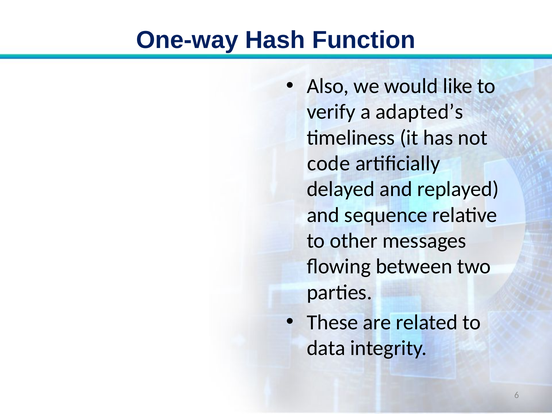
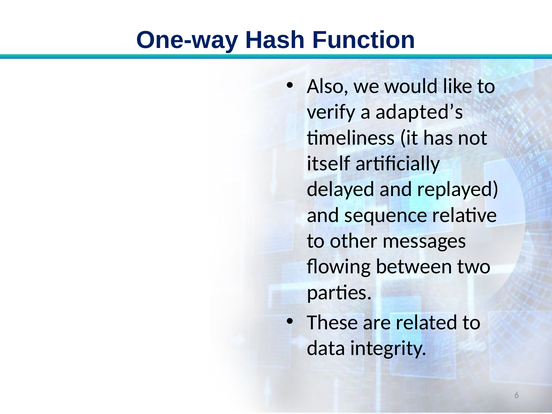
code: code -> itself (329, 163)
